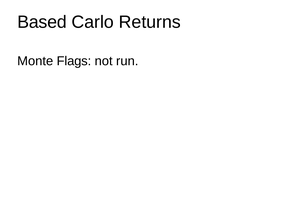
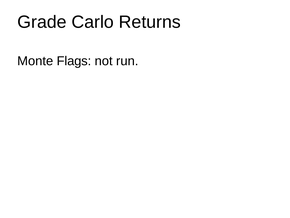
Based: Based -> Grade (42, 22)
